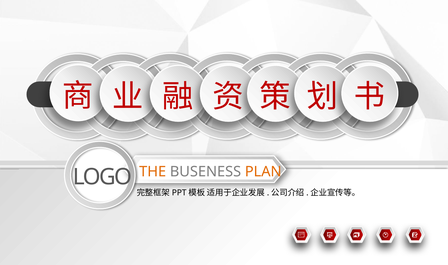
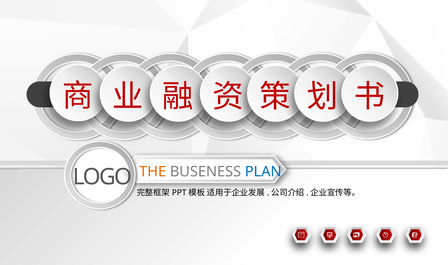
PLAN colour: orange -> blue (263, 172)
